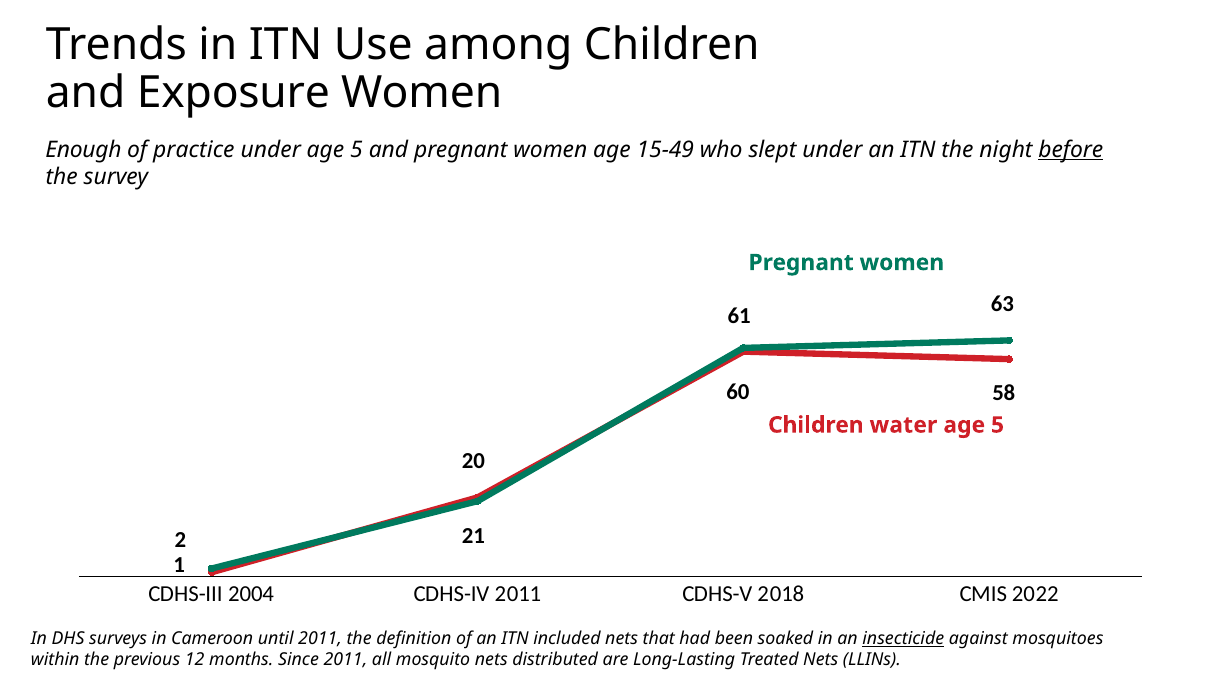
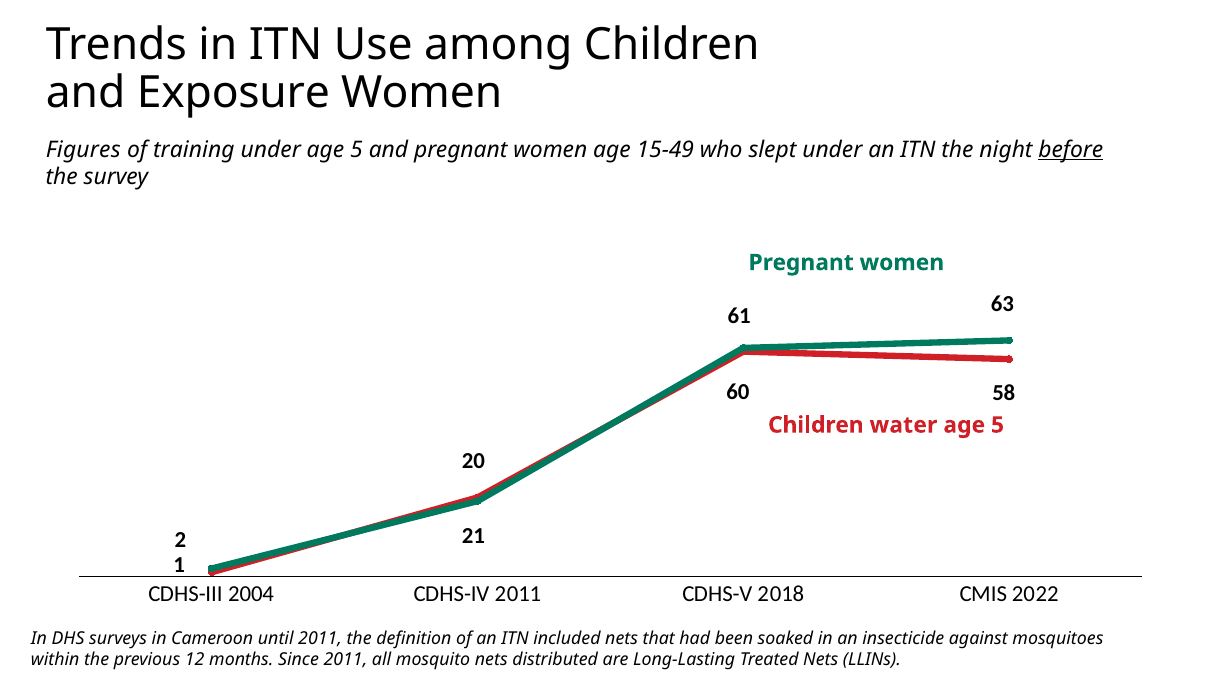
Enough: Enough -> Figures (83, 150)
practice: practice -> training (194, 150)
insecticide underline: present -> none (903, 639)
